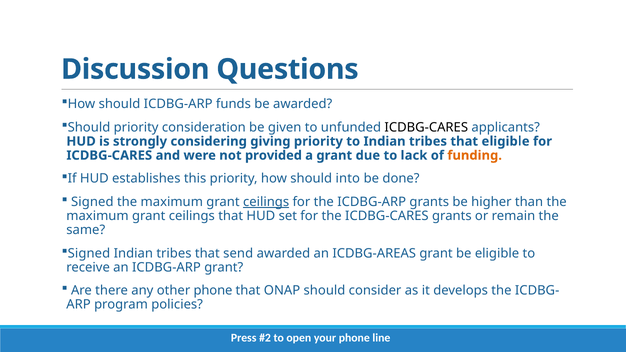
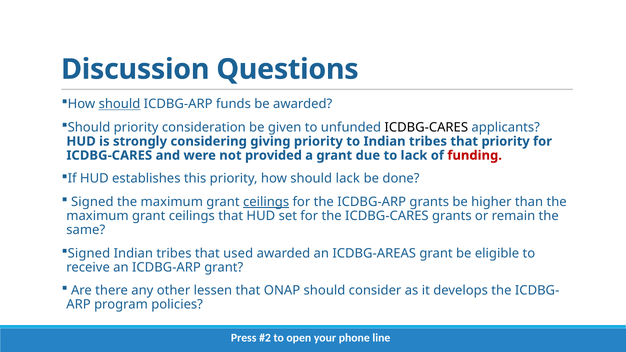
should underline: none -> present (119, 104)
that eligible: eligible -> priority (506, 141)
funding colour: orange -> red (475, 155)
should into: into -> lack (348, 179)
send: send -> used (238, 253)
other phone: phone -> lessen (213, 291)
